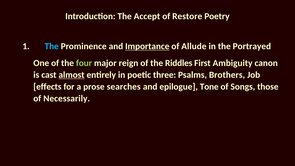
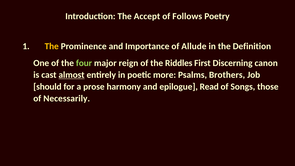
Restore: Restore -> Follows (187, 16)
The colour: light blue -> yellow (52, 46)
Importance underline: present -> none (147, 46)
Portrayed: Portrayed -> Definition (252, 46)
Ambiguity: Ambiguity -> Discerning (233, 63)
three: three -> more (165, 75)
effects: effects -> should (47, 87)
searches: searches -> harmony (124, 87)
Tone: Tone -> Read (209, 87)
